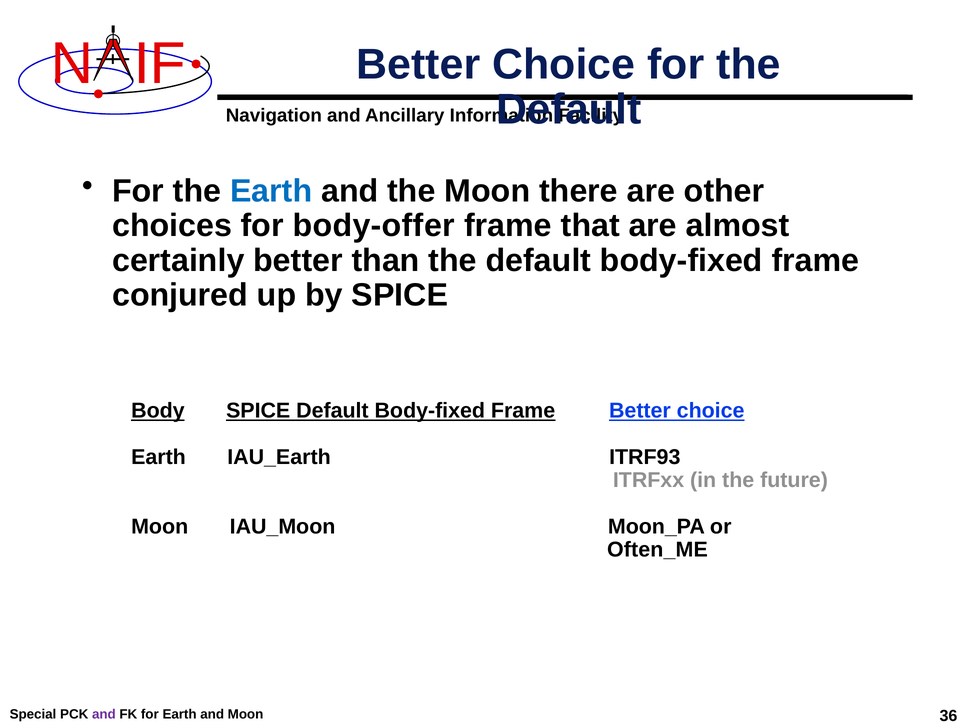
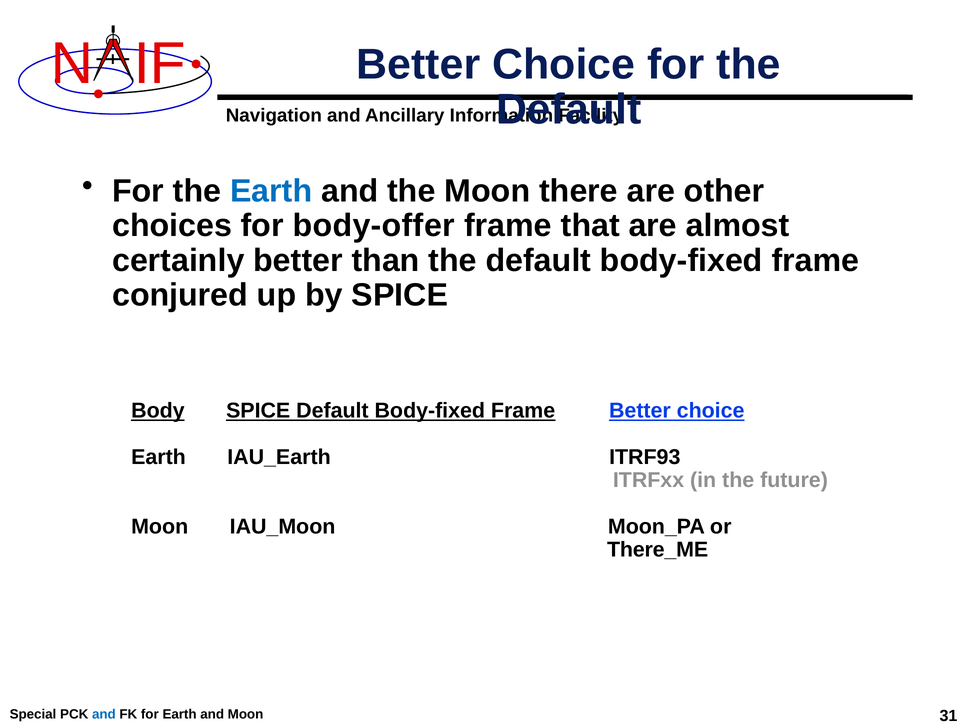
Often_ME: Often_ME -> There_ME (658, 549)
and colour: purple -> blue (104, 714)
36: 36 -> 31 (948, 716)
